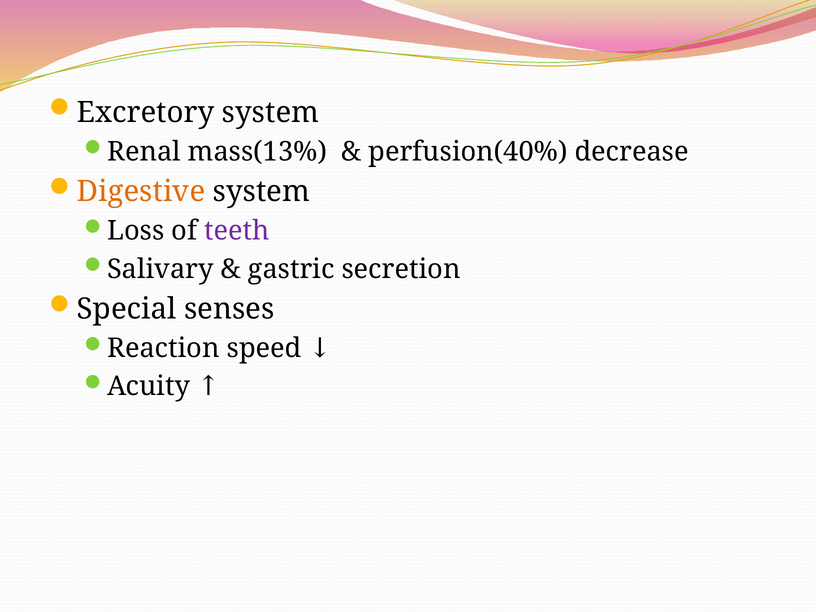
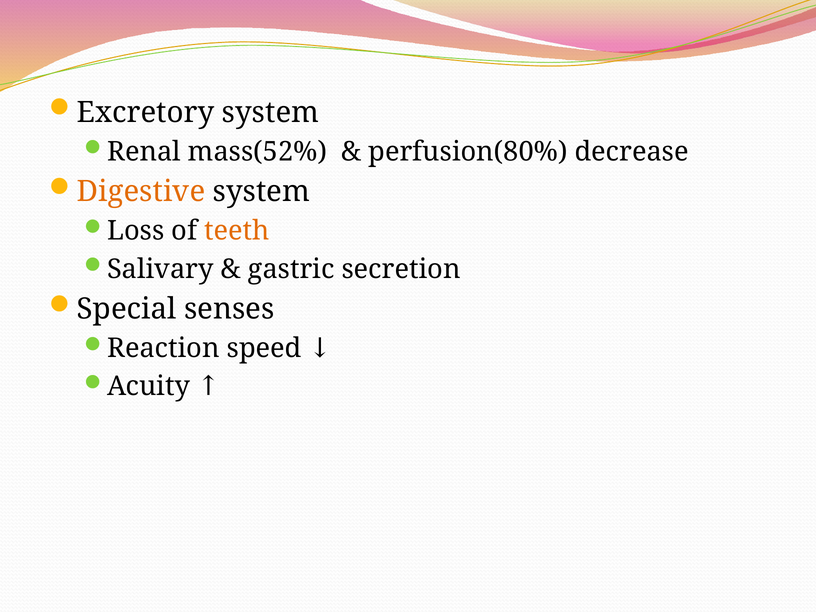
mass(13%: mass(13% -> mass(52% (257, 152)
perfusion(40%: perfusion(40% -> perfusion(80% (468, 152)
teeth colour: purple -> orange (237, 231)
